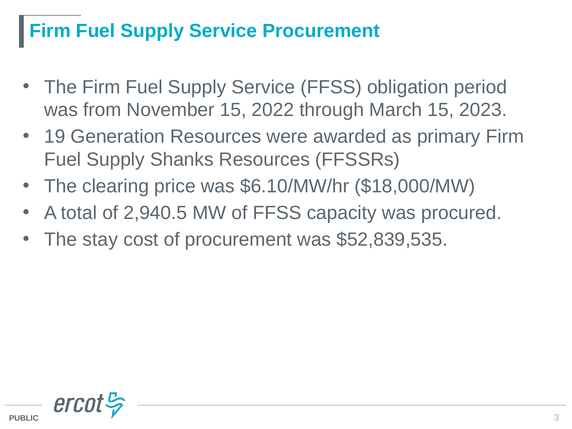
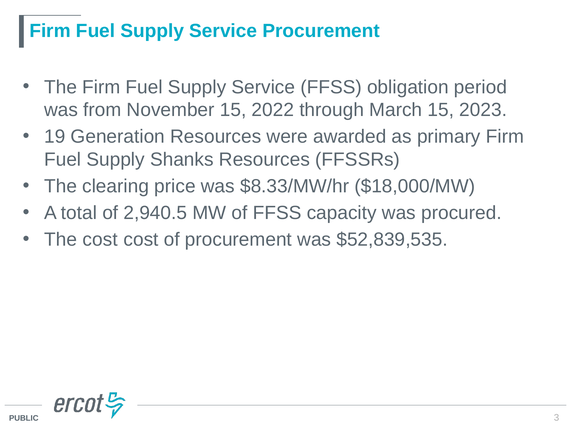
$6.10/MW/hr: $6.10/MW/hr -> $8.33/MW/hr (295, 186)
The stay: stay -> cost (100, 240)
